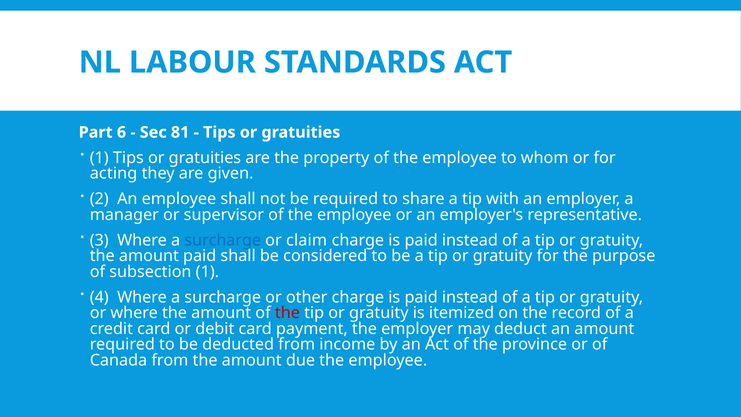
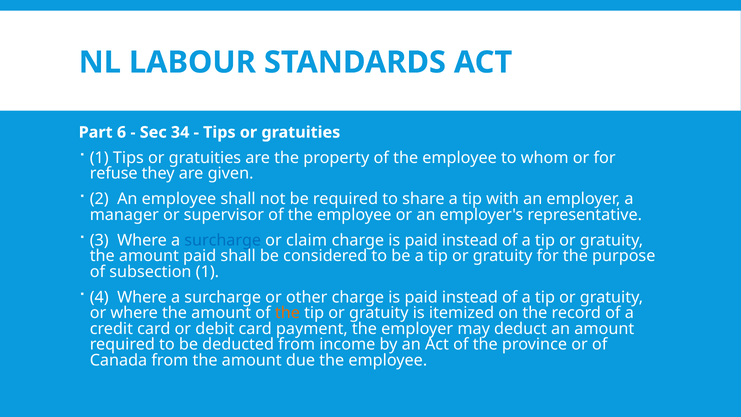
81: 81 -> 34 (180, 132)
acting: acting -> refuse (114, 173)
the colour: red -> orange (287, 313)
